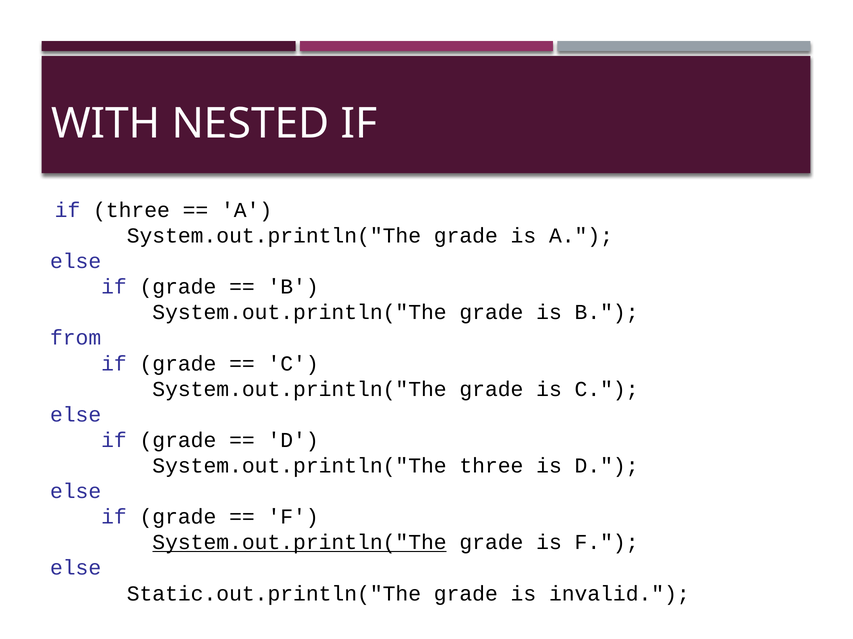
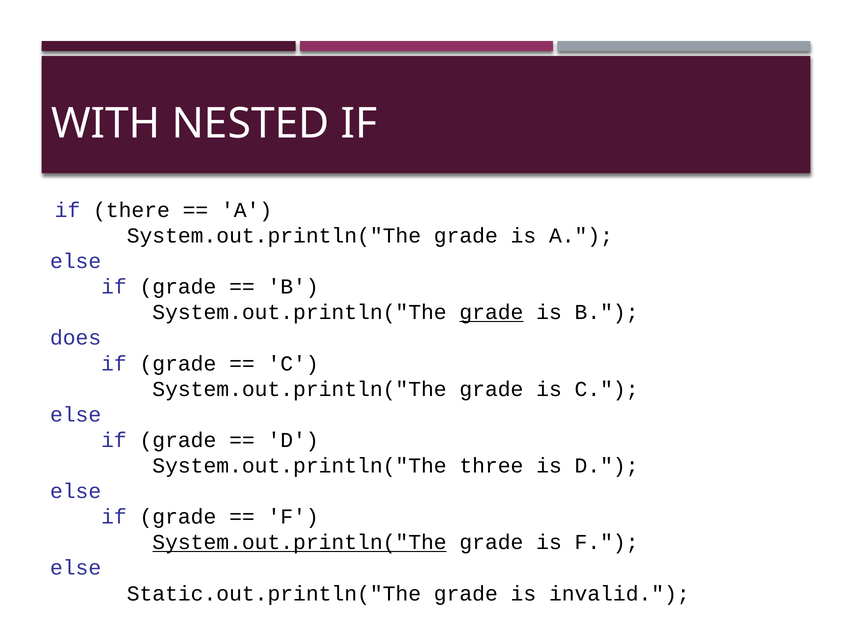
if three: three -> there (131, 210)
grade underline: none -> present (491, 313)
from: from -> does (76, 338)
